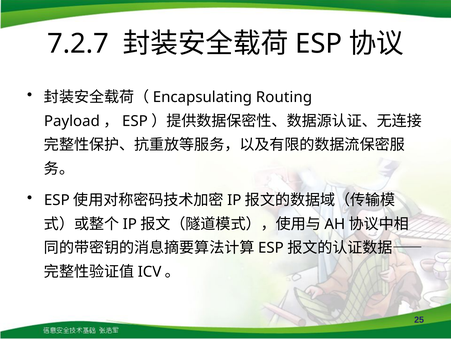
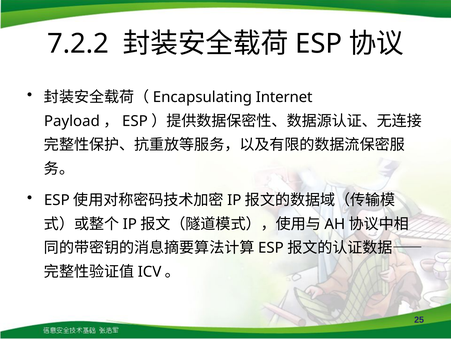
7.2.7: 7.2.7 -> 7.2.2 (78, 44)
Routing: Routing -> Internet (284, 97)
